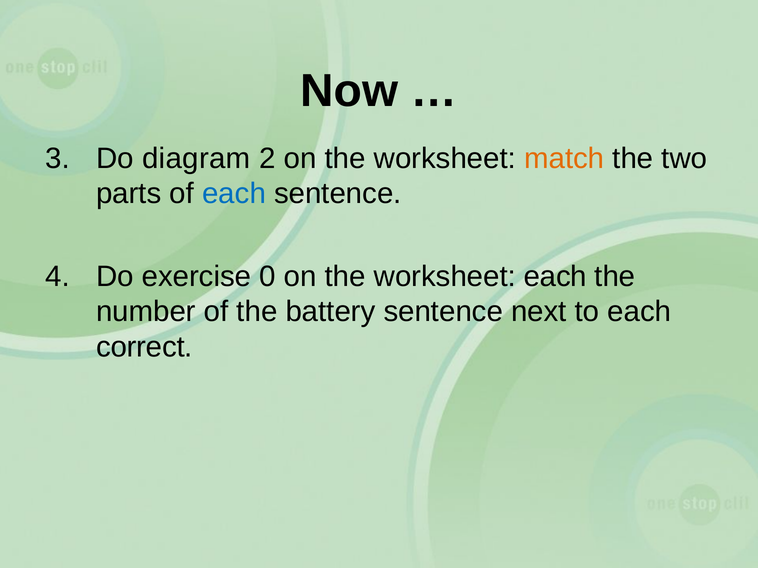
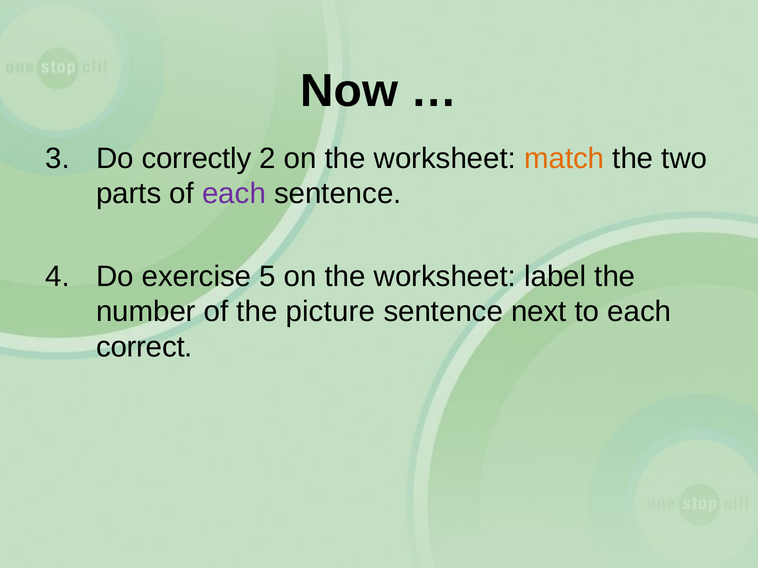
diagram: diagram -> correctly (197, 159)
each colour: blue -> purple (234, 194)
0: 0 -> 5 (268, 277)
worksheet each: each -> label (555, 277)
battery: battery -> picture (330, 312)
